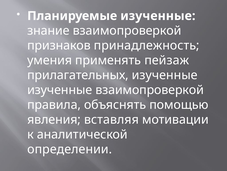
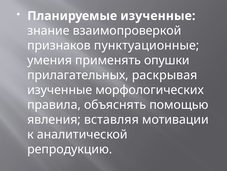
принадлежность: принадлежность -> пунктуационные (147, 45)
пейзаж: пейзаж -> опушки (167, 60)
прилагательных изученные: изученные -> раскрывая (165, 75)
изученные взаимопроверкой: взаимопроверкой -> морфологических (150, 90)
определении: определении -> репродукцию (70, 149)
